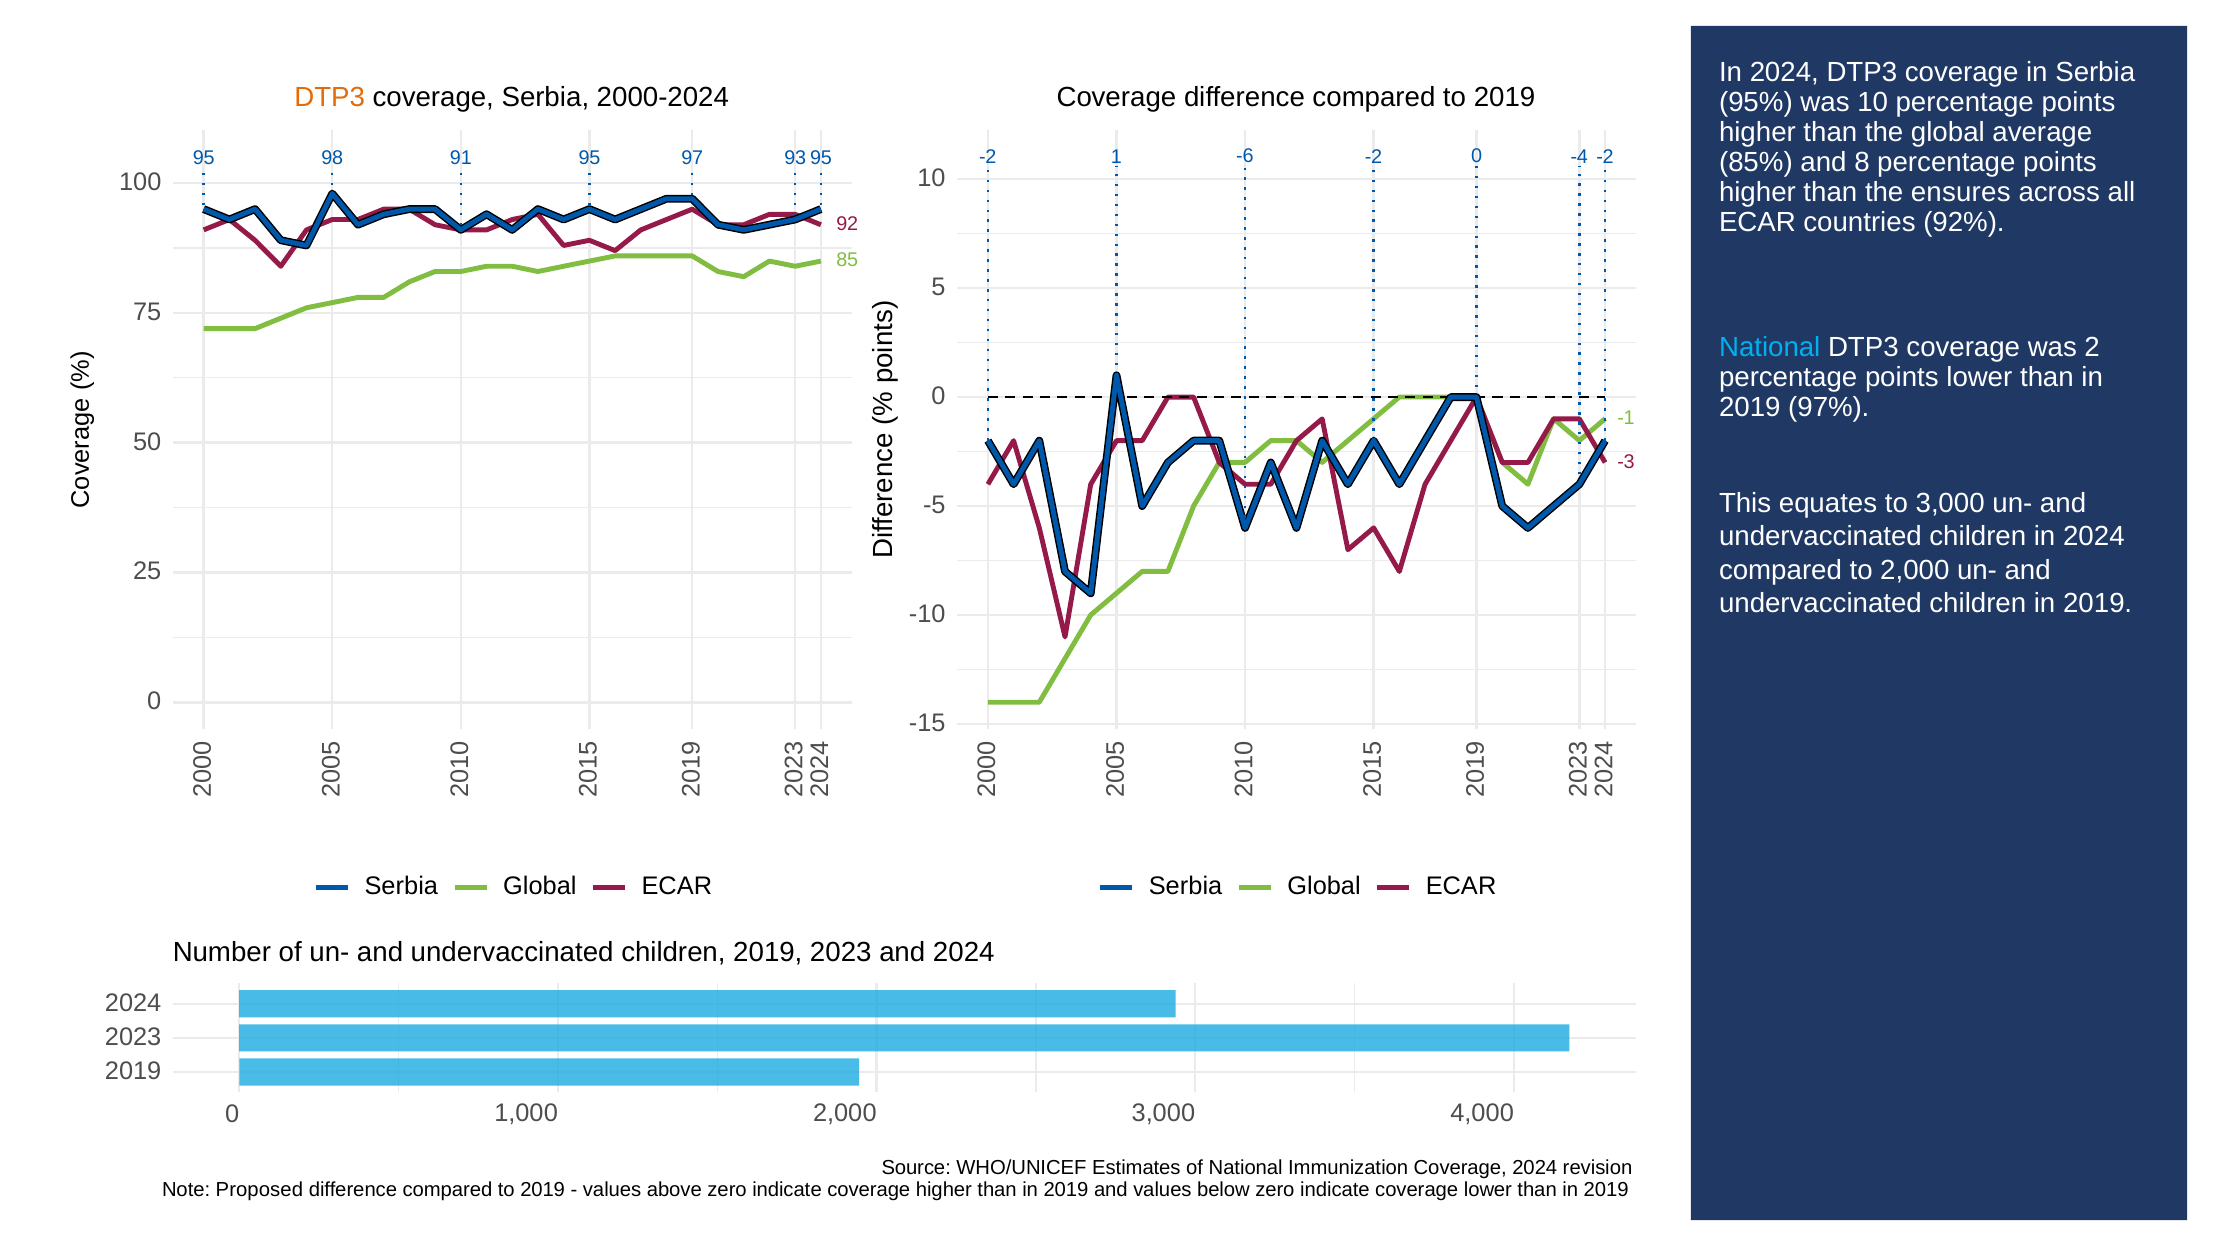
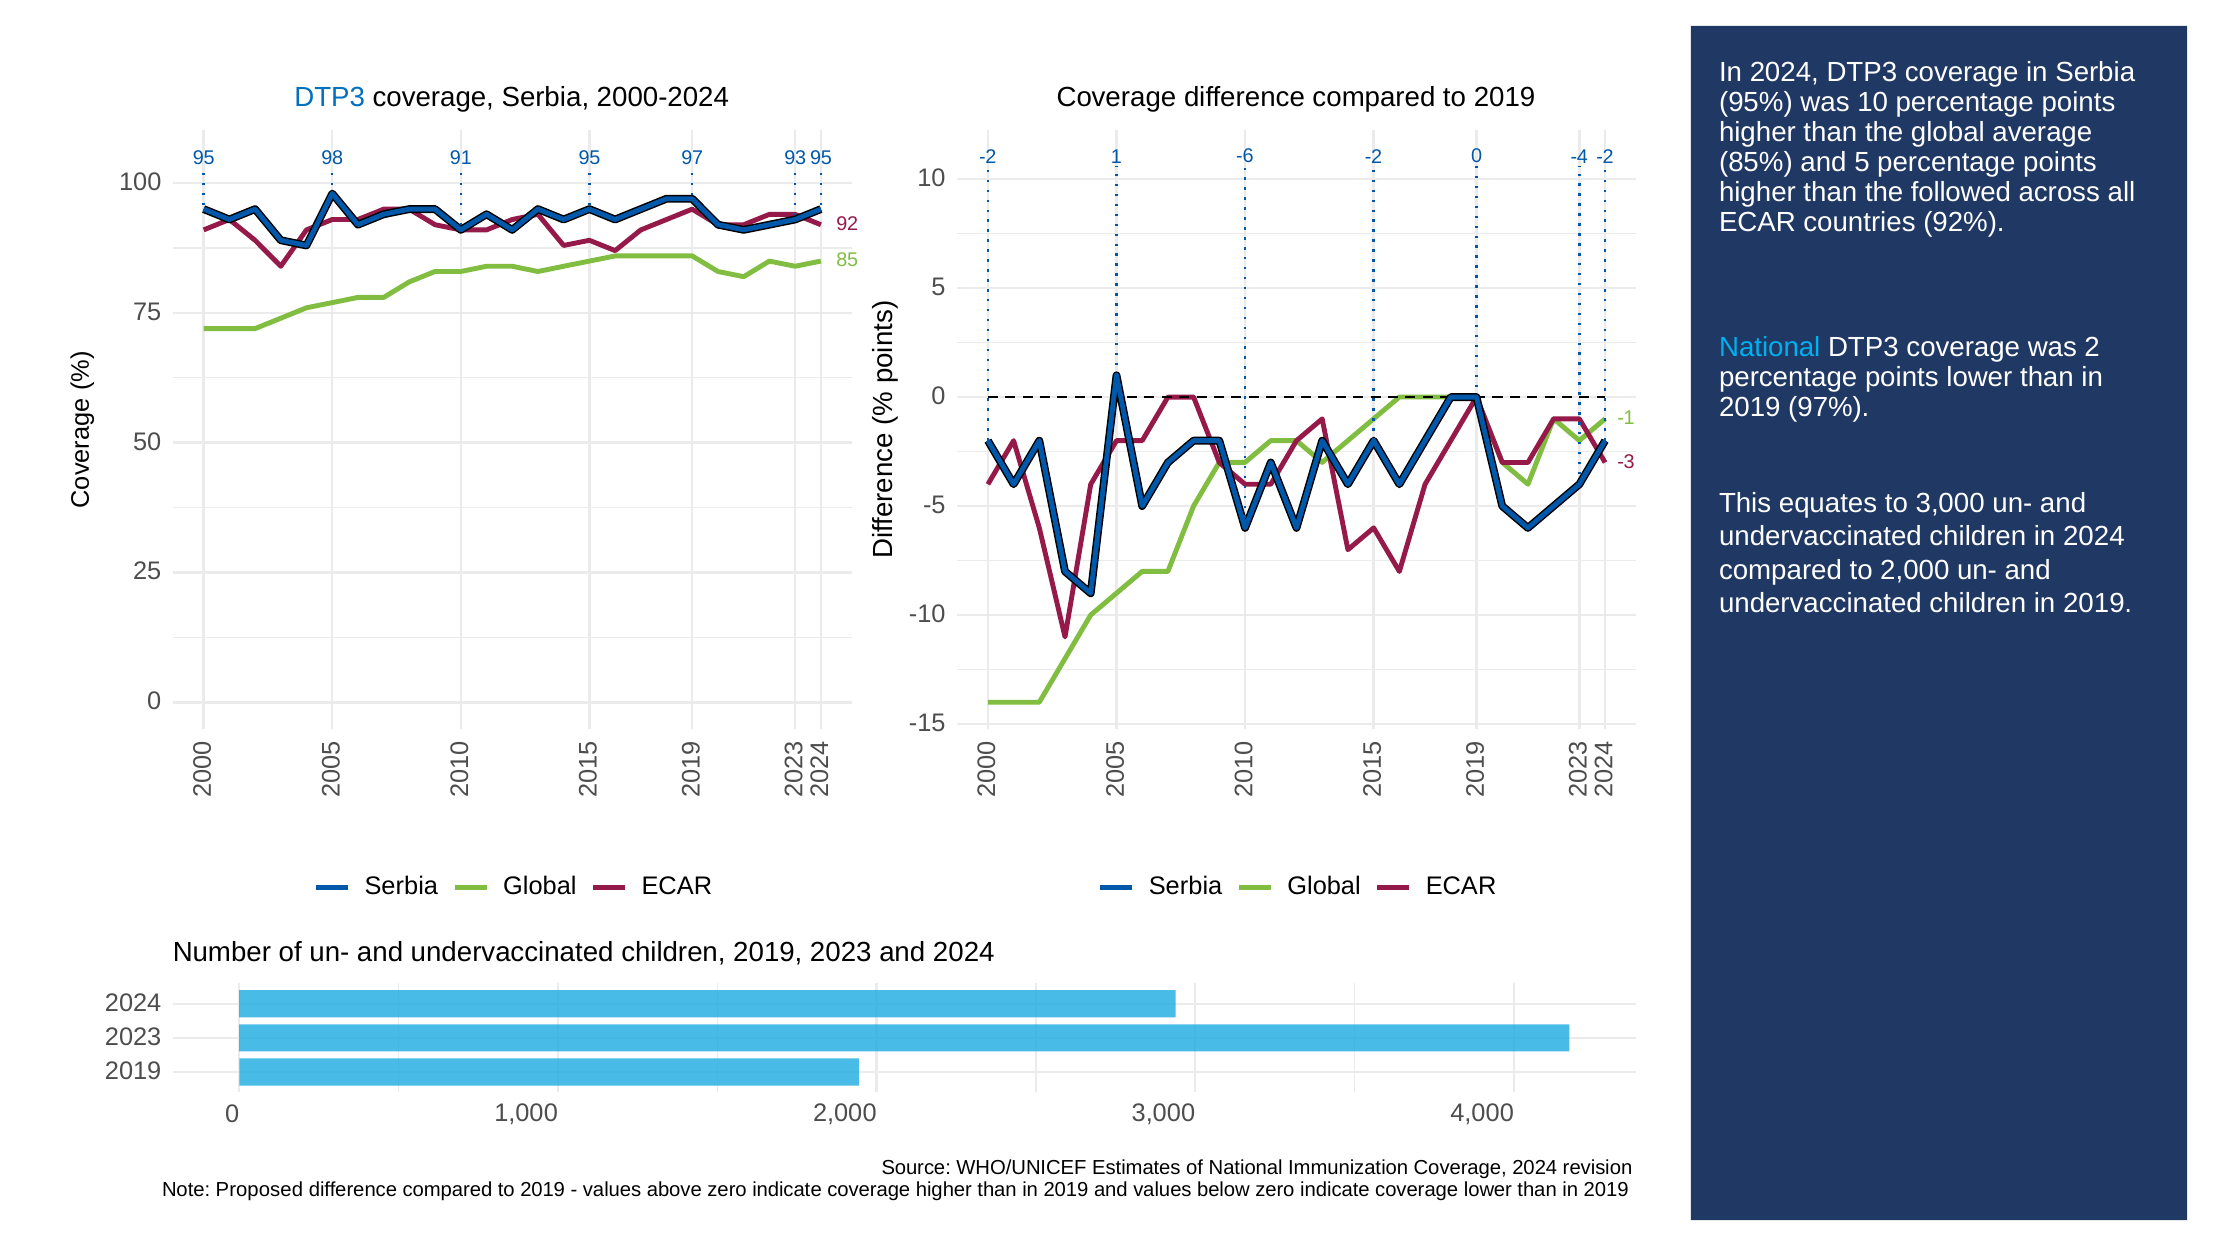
DTP3 colour: orange -> blue (330, 98)
and 8: 8 -> 5 (1862, 162)
ensures: ensures -> followed (1961, 192)
